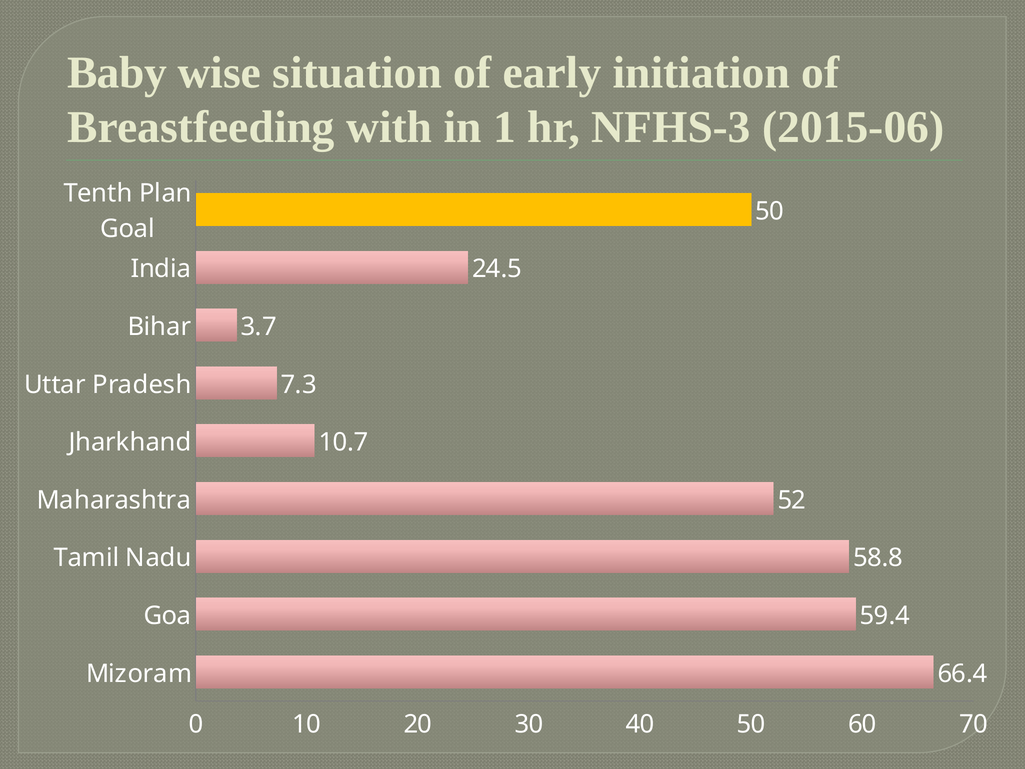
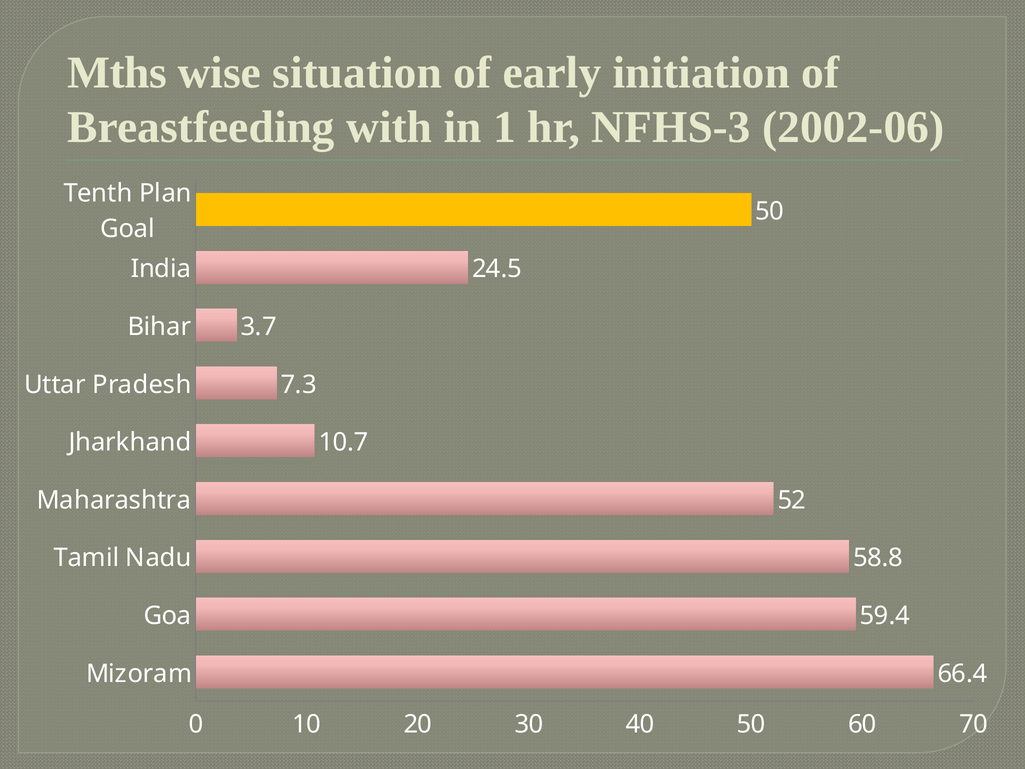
Baby: Baby -> Mths (117, 73)
2015-06: 2015-06 -> 2002-06 (853, 127)
